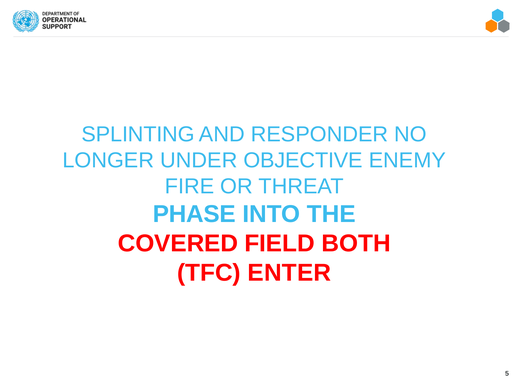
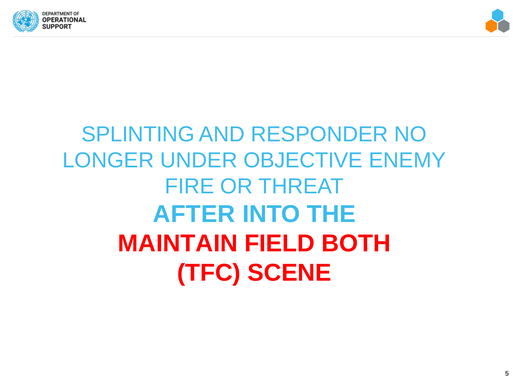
PHASE: PHASE -> AFTER (194, 215)
COVERED: COVERED -> MAINTAIN (178, 244)
ENTER: ENTER -> SCENE (290, 273)
